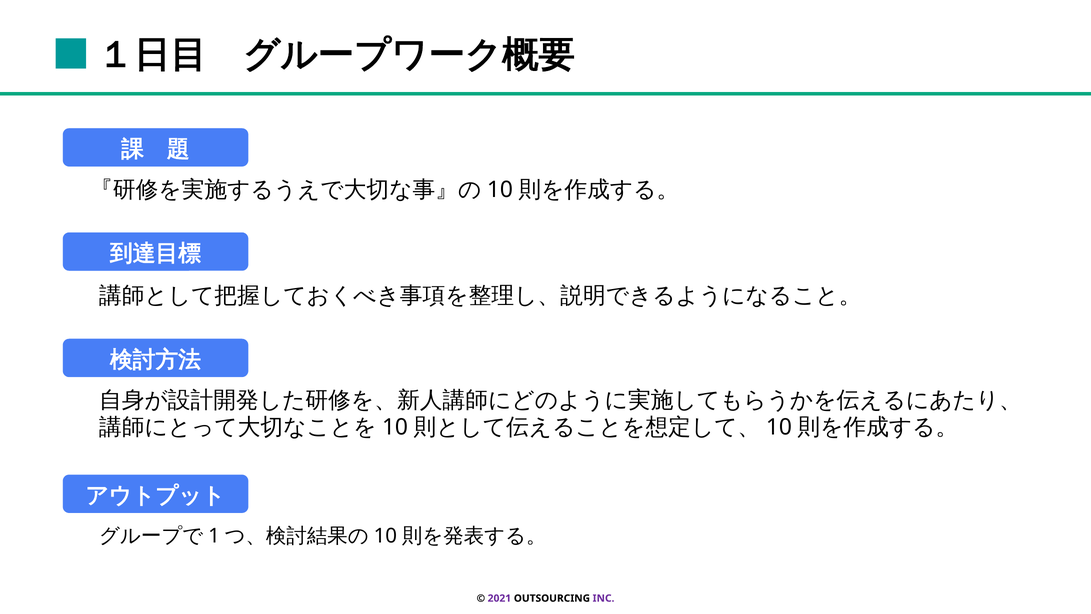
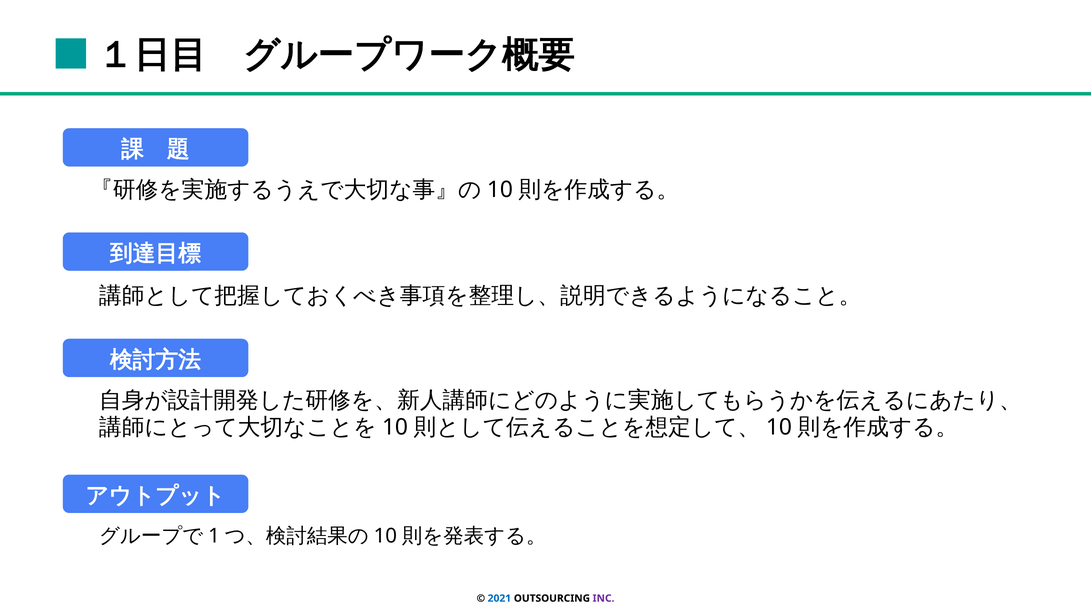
2021 colour: purple -> blue (499, 598)
